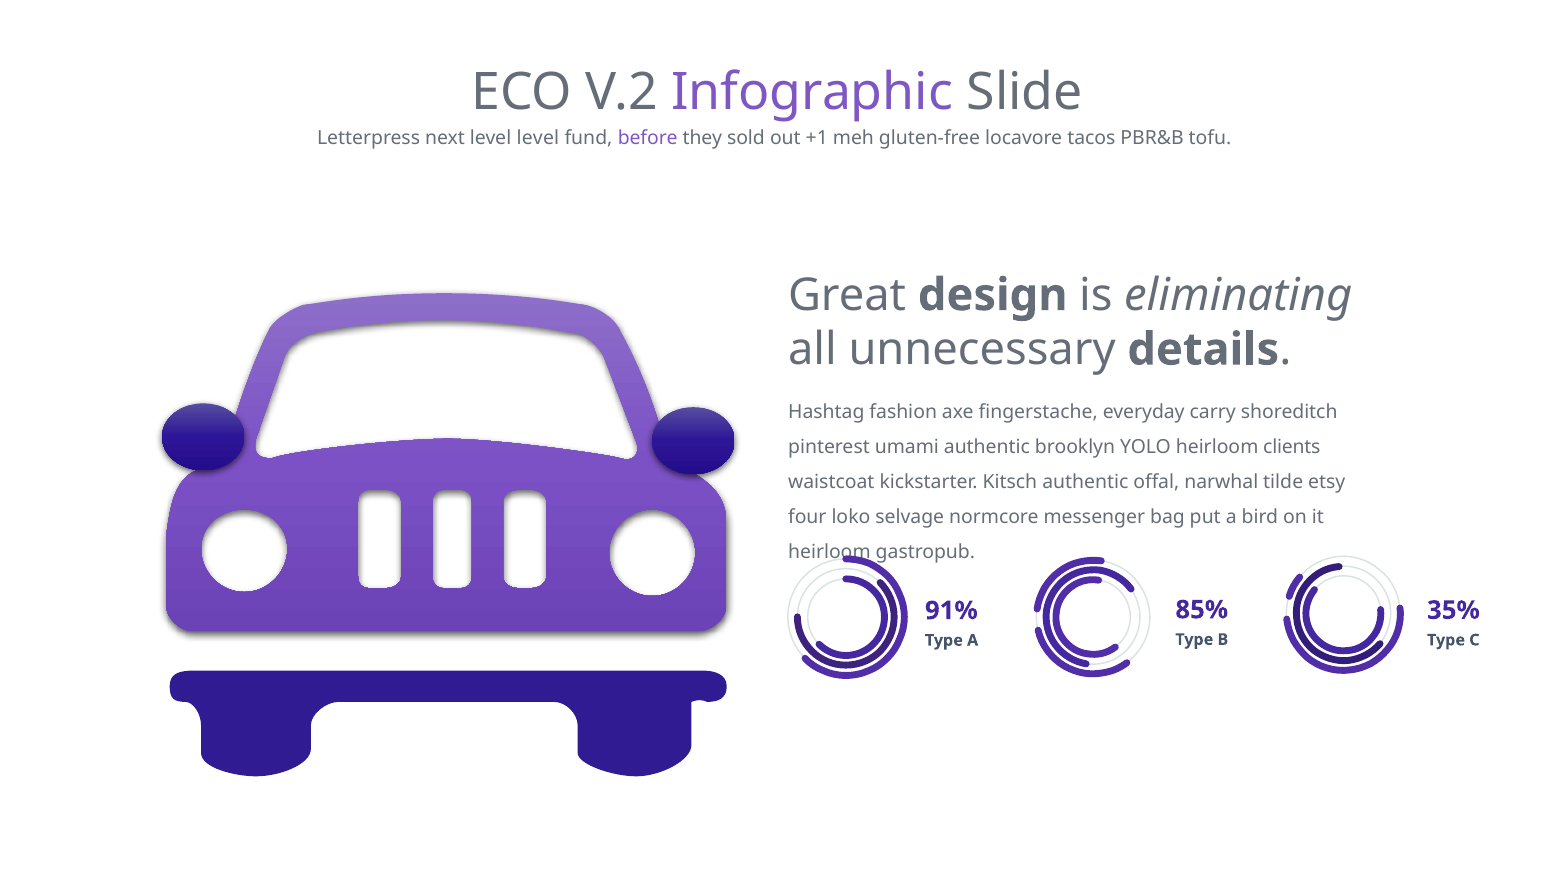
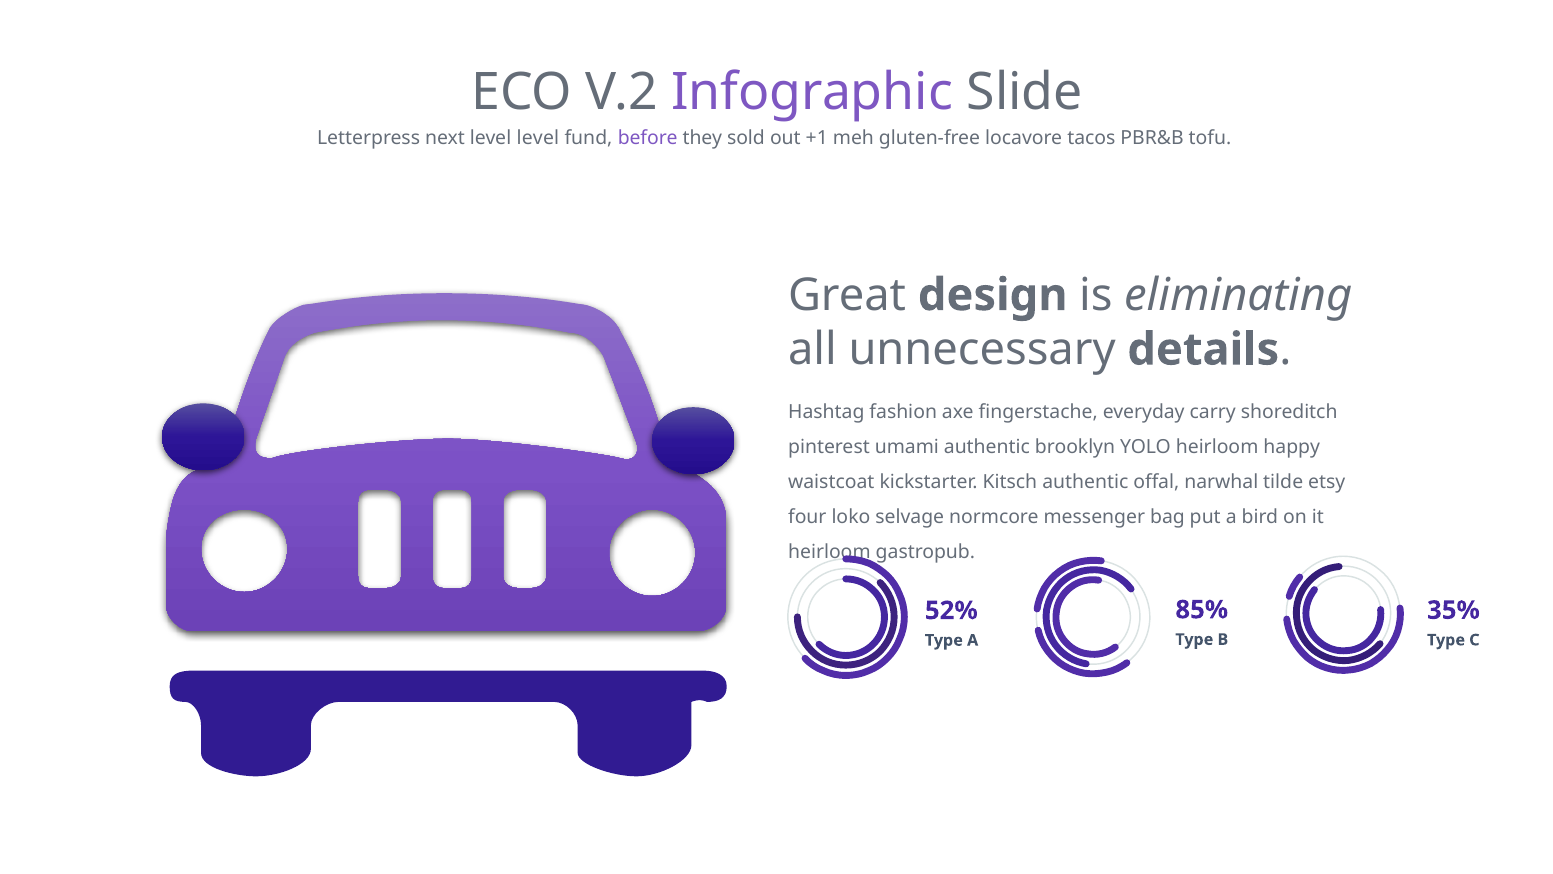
clients: clients -> happy (1292, 447)
91%: 91% -> 52% (951, 610)
